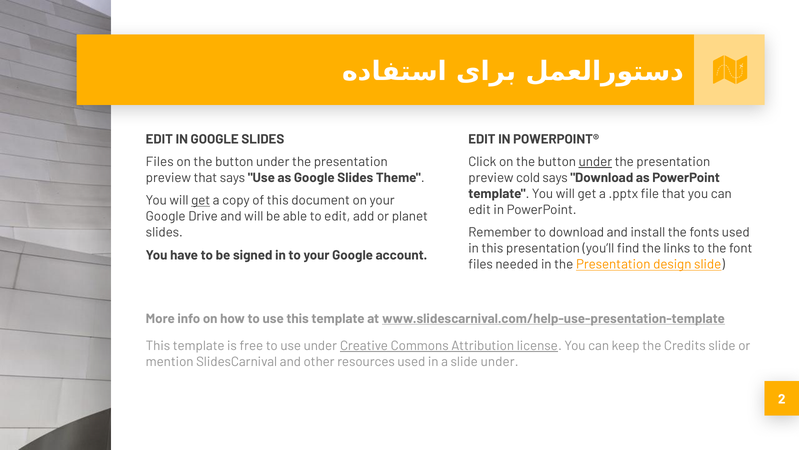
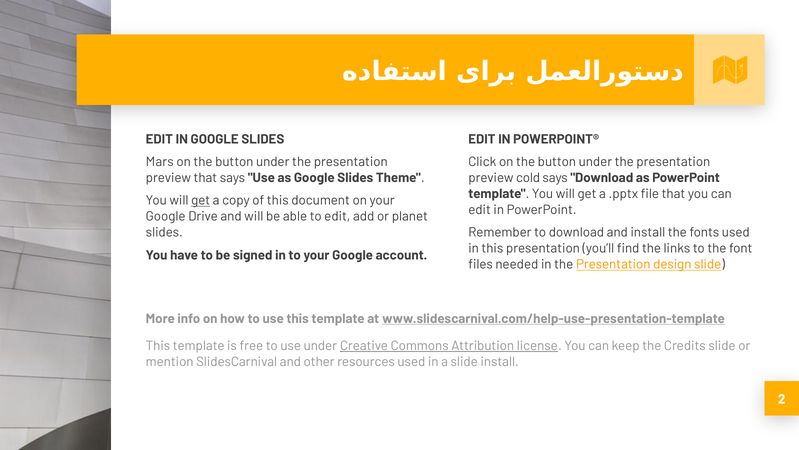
Files: Files -> Mars (160, 162)
under underline: present -> none (595, 162)
slide under: under -> install (500, 361)
